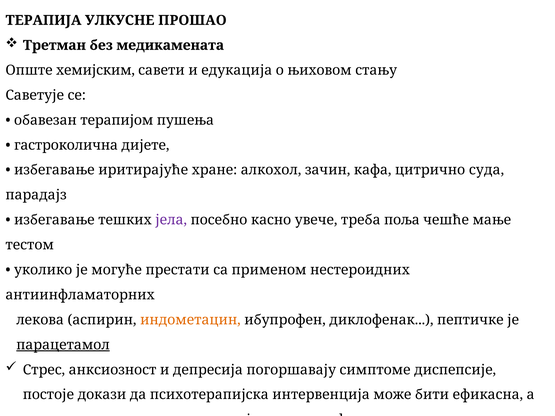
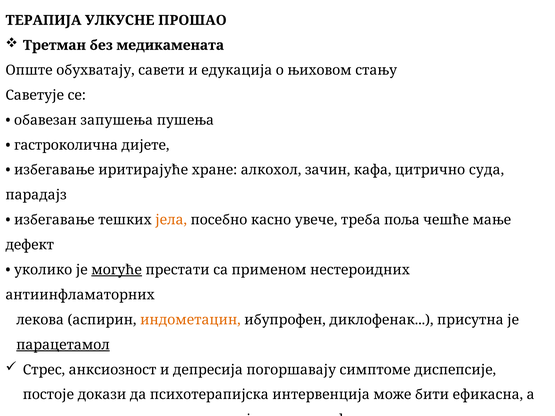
хемијским: хемијским -> обухватају (95, 70)
терапијом: терапијом -> запушења (117, 120)
јела colour: purple -> orange (171, 220)
тестом: тестом -> дефект (30, 245)
могуће underline: none -> present (117, 270)
пептичке: пептичке -> присутна (470, 320)
